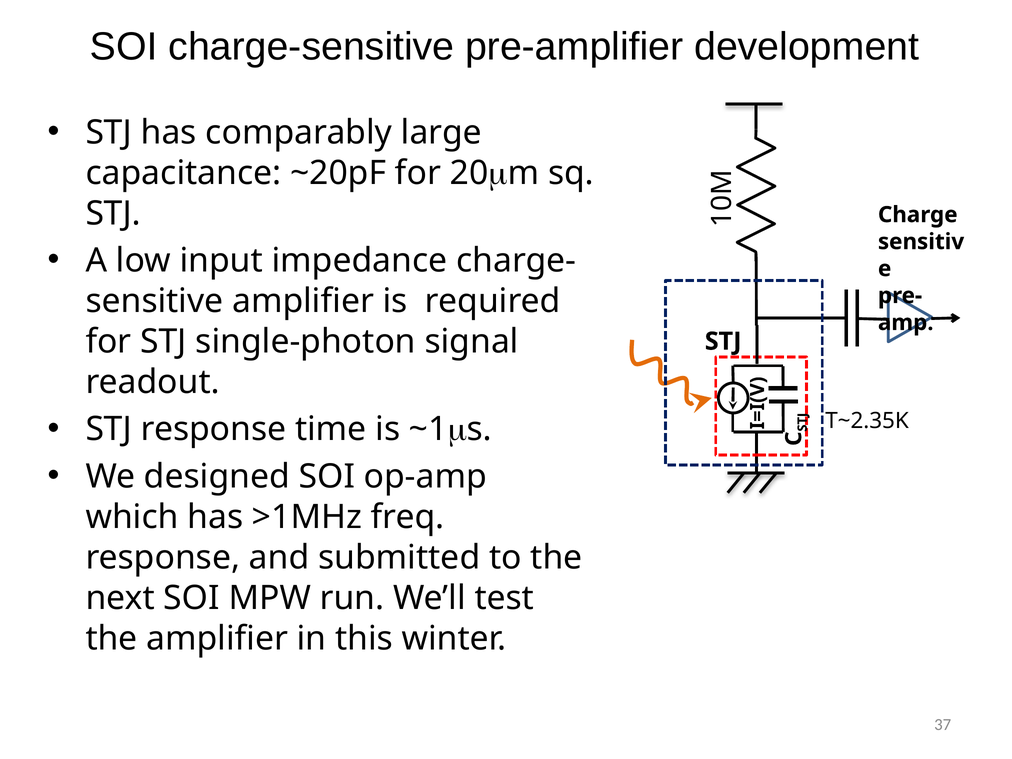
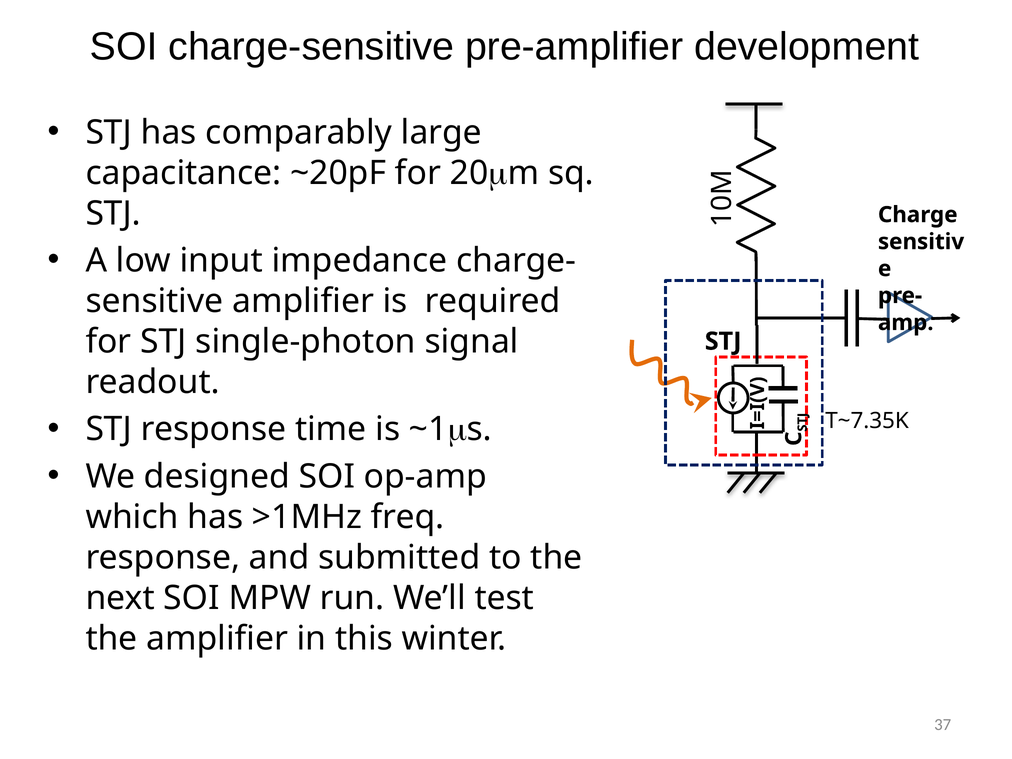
T~2.35K: T~2.35K -> T~7.35K (867, 421)
